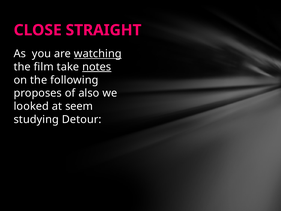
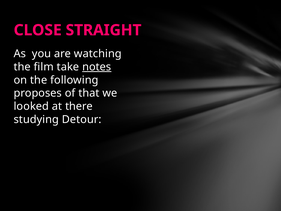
watching underline: present -> none (98, 54)
also: also -> that (89, 93)
seem: seem -> there (79, 106)
